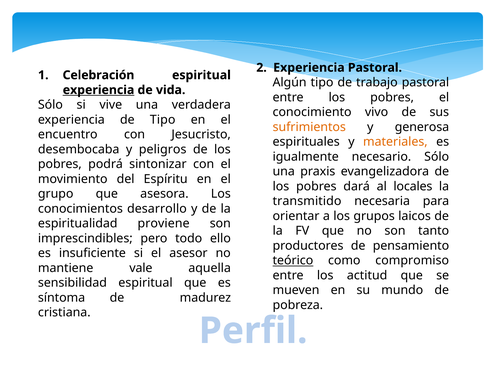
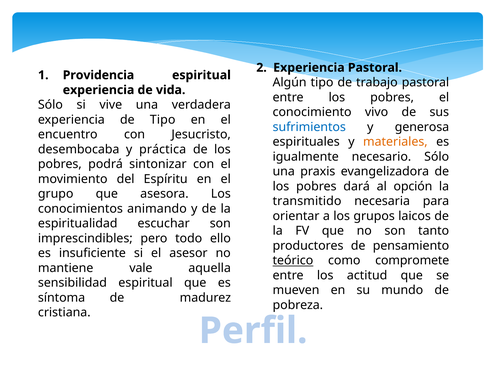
Celebración: Celebración -> Providencia (98, 75)
experiencia underline: present -> none (99, 90)
sufrimientos colour: orange -> blue (309, 127)
peligros: peligros -> práctica (163, 149)
locales: locales -> opción (413, 186)
desarrollo: desarrollo -> animando (157, 209)
proviene: proviene -> escuchar (164, 224)
compromiso: compromiso -> compromete (412, 261)
